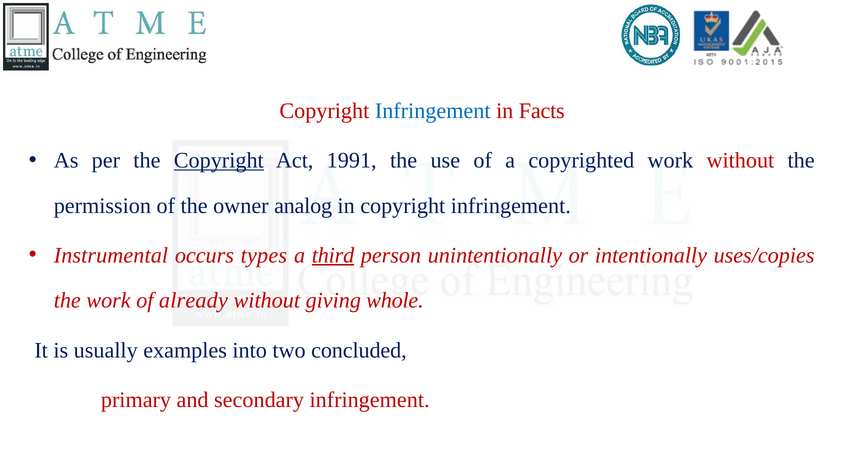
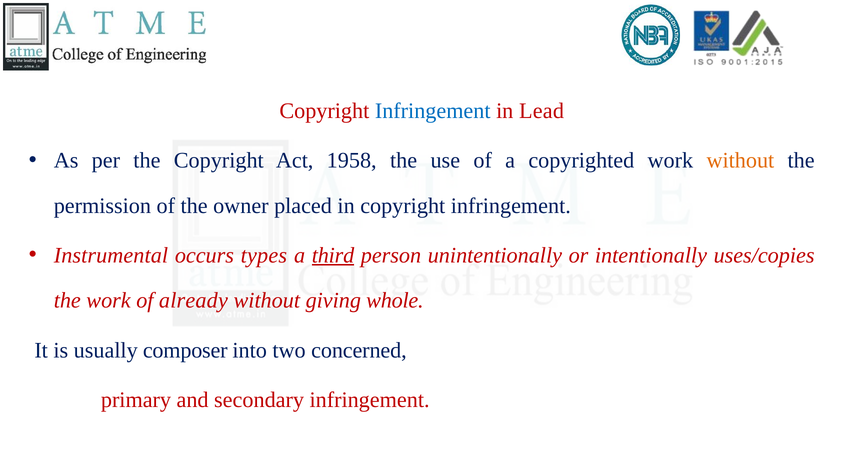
Facts: Facts -> Lead (542, 111)
Copyright underline: present -> none (219, 160)
1991: 1991 -> 1958 (352, 160)
without colour: red -> orange (740, 160)
analog: analog -> placed (303, 206)
examples: examples -> composer (185, 350)
concluded: concluded -> concerned (359, 350)
